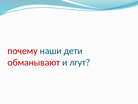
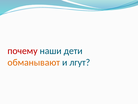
обманывают colour: red -> orange (34, 62)
